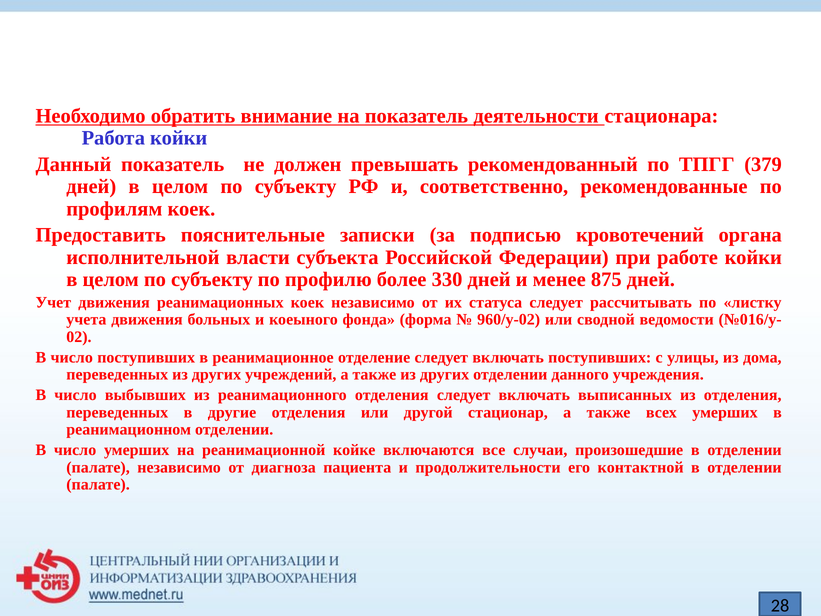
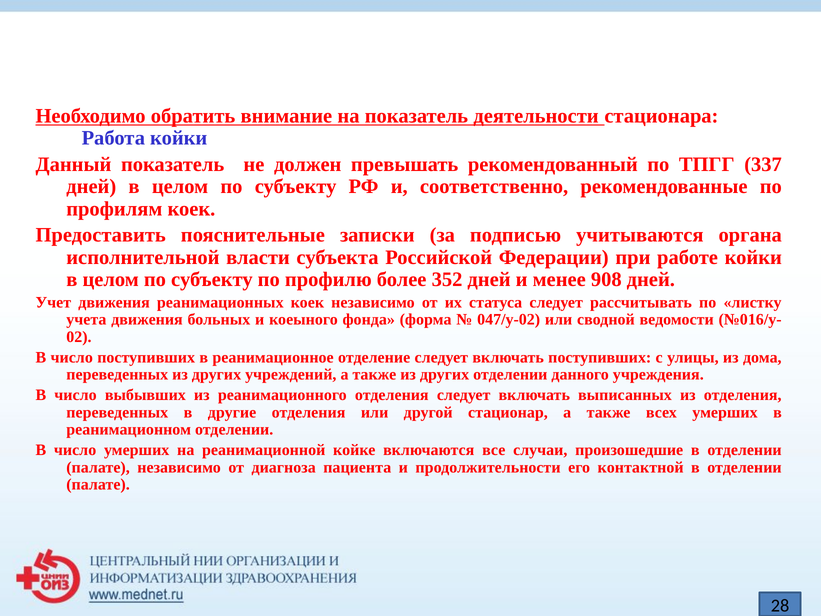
379: 379 -> 337 (763, 164)
кровотечений: кровотечений -> учитываются (640, 235)
330: 330 -> 352 (447, 279)
875: 875 -> 908 (606, 279)
960/у-02: 960/у-02 -> 047/у-02 (509, 320)
